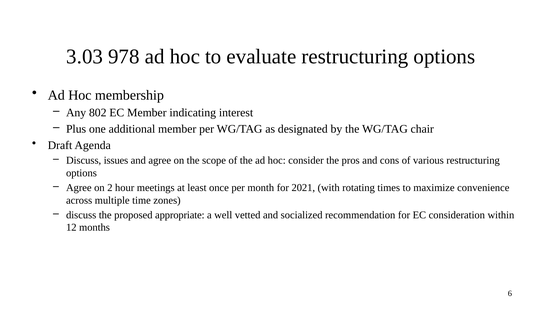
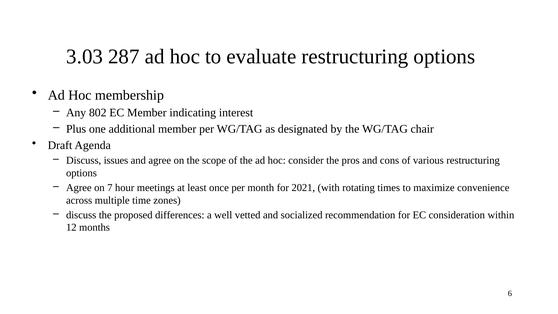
978: 978 -> 287 (124, 56)
2: 2 -> 7 (110, 188)
appropriate: appropriate -> differences (180, 215)
